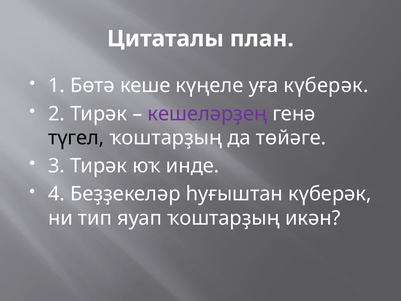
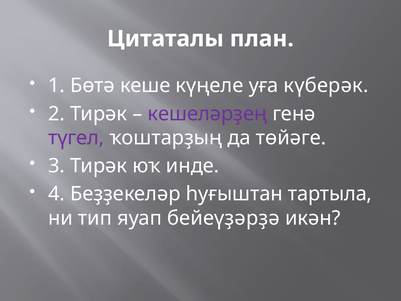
түгел colour: black -> purple (76, 138)
һуғыштан күберәк: күберәк -> тартыла (330, 194)
яуап ҡоштарҙың: ҡоштарҙың -> бейеүҙәрҙә (223, 218)
